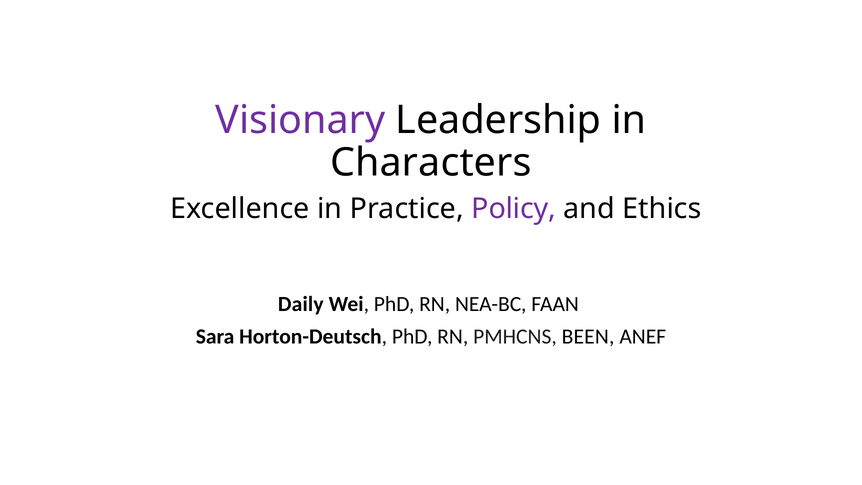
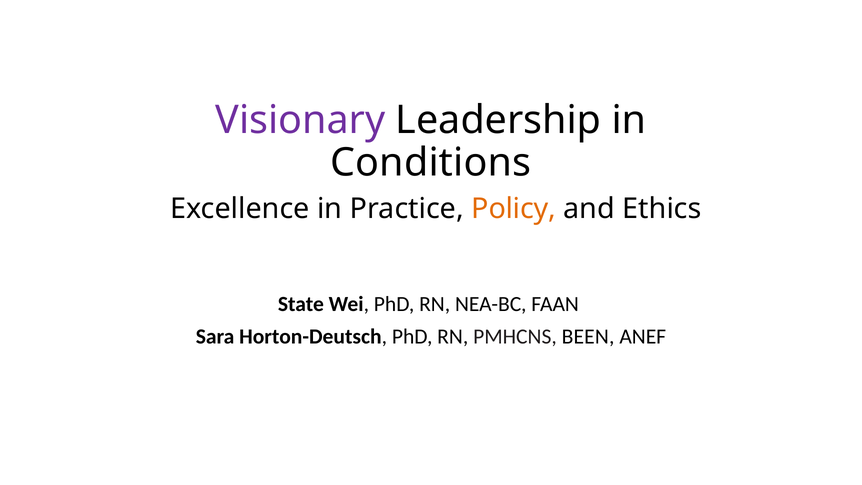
Characters: Characters -> Conditions (431, 163)
Policy colour: purple -> orange (514, 209)
Daily: Daily -> State (301, 304)
